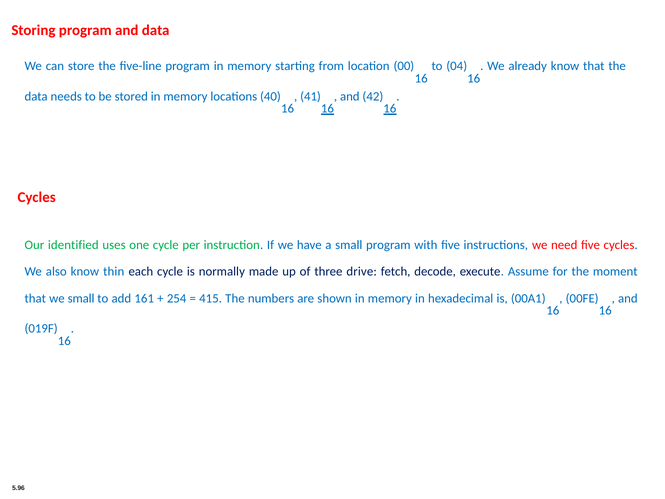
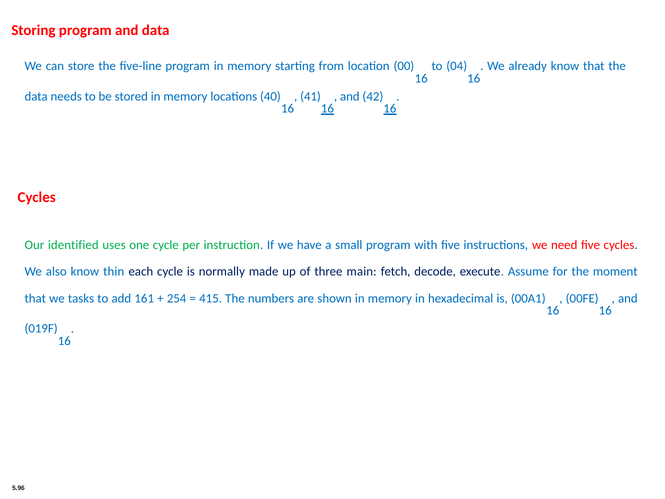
drive: drive -> main (362, 272)
we small: small -> tasks (81, 298)
